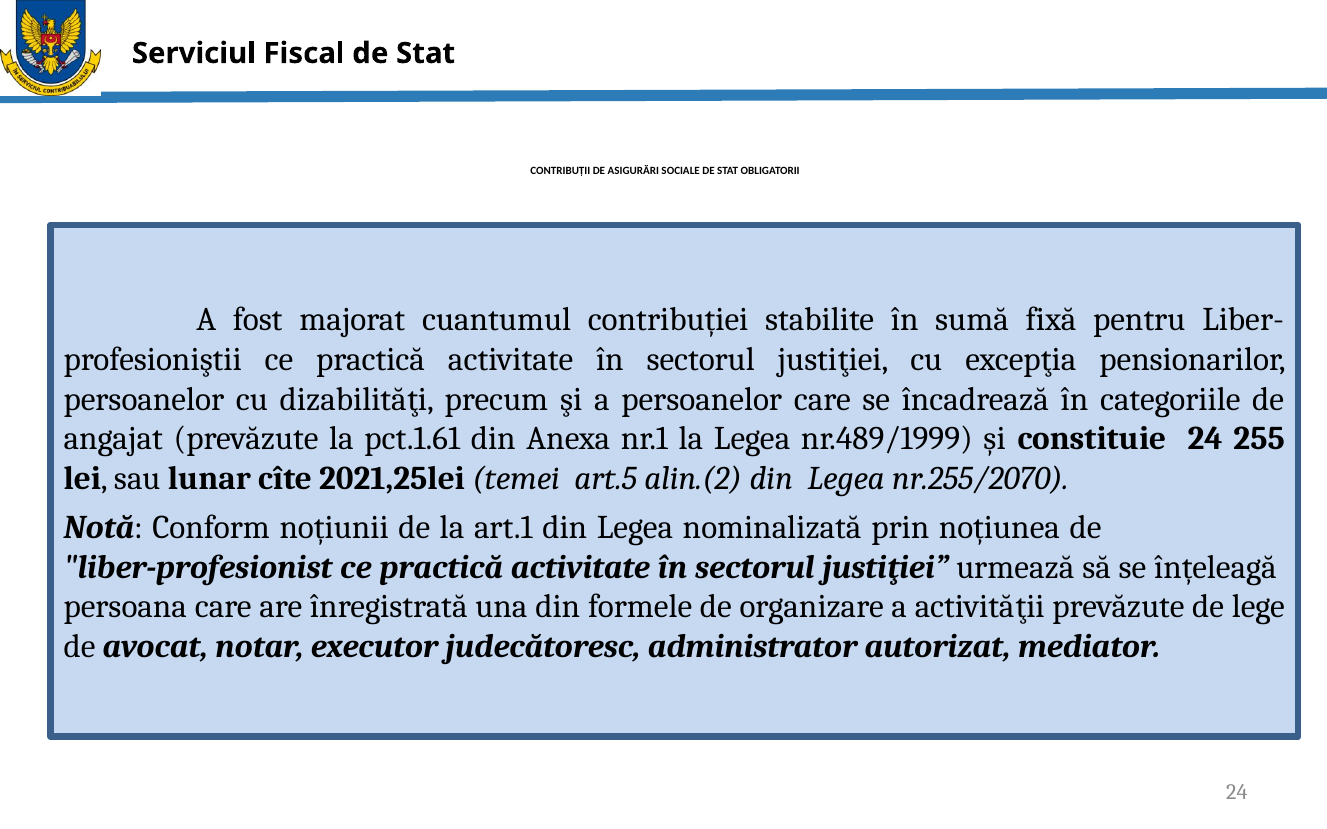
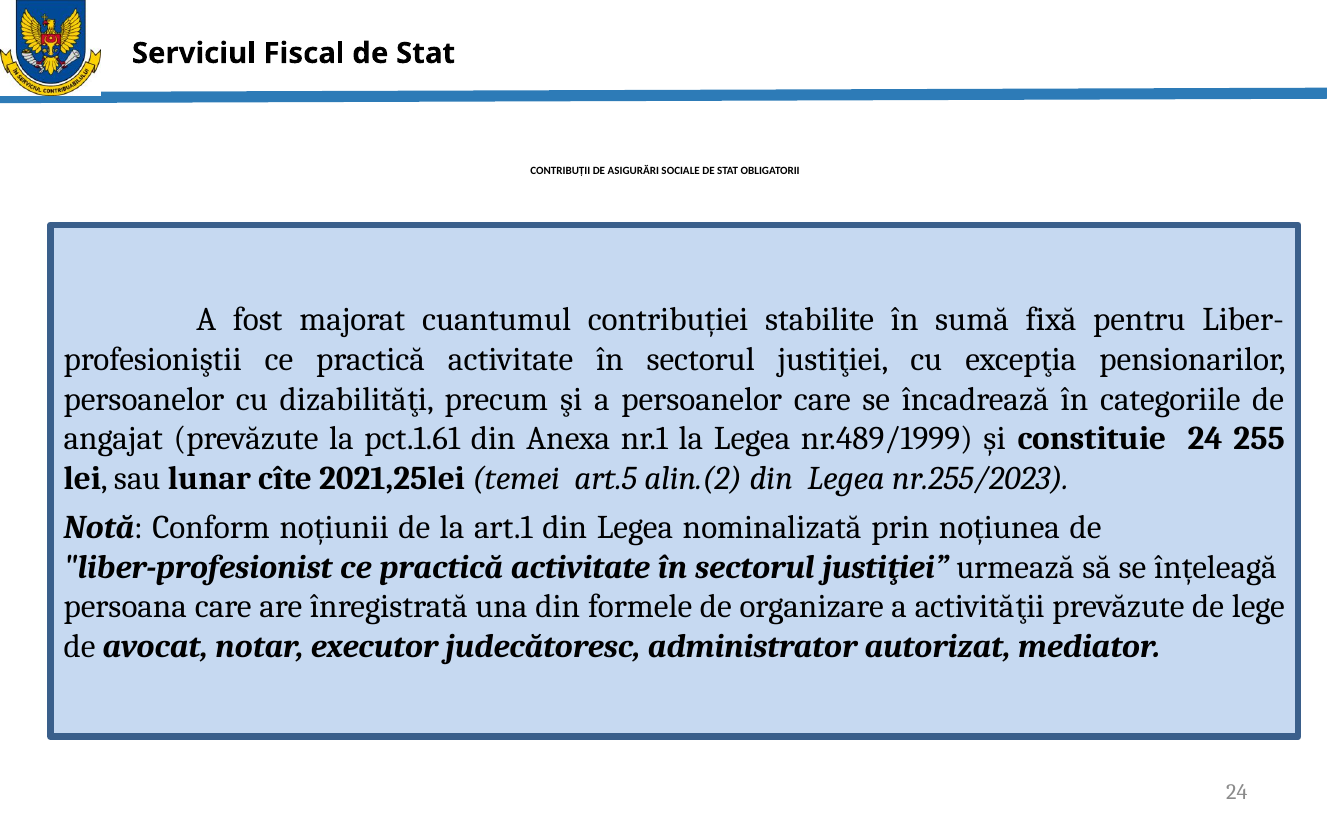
nr.255/2070: nr.255/2070 -> nr.255/2023 (980, 479)
